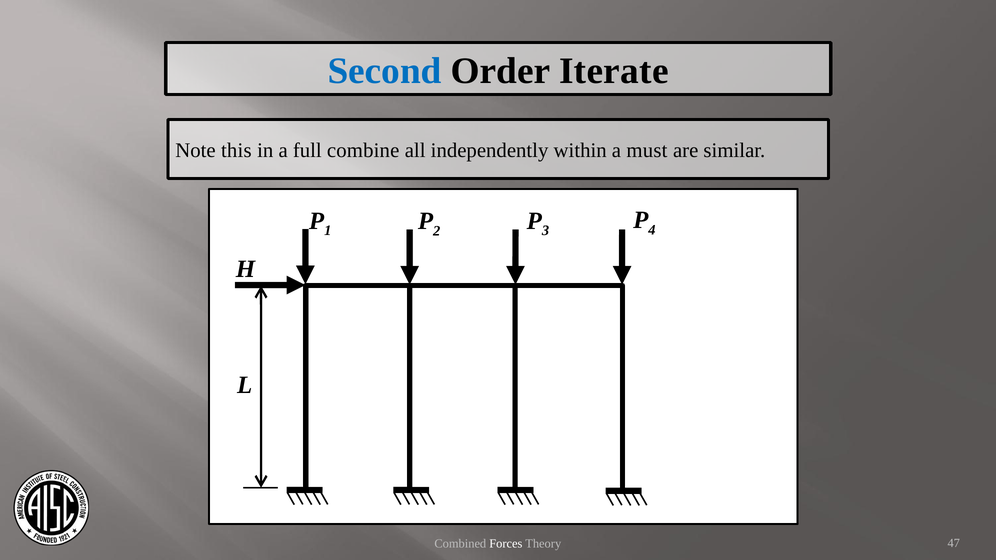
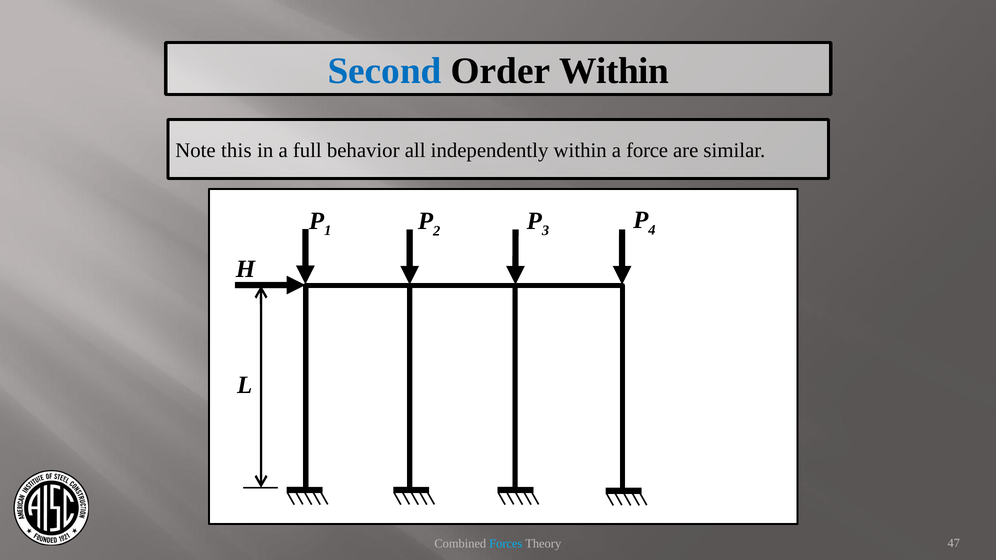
Order Iterate: Iterate -> Within (614, 71)
combine: combine -> behavior (363, 151)
must: must -> force (647, 151)
Forces colour: white -> light blue (506, 544)
